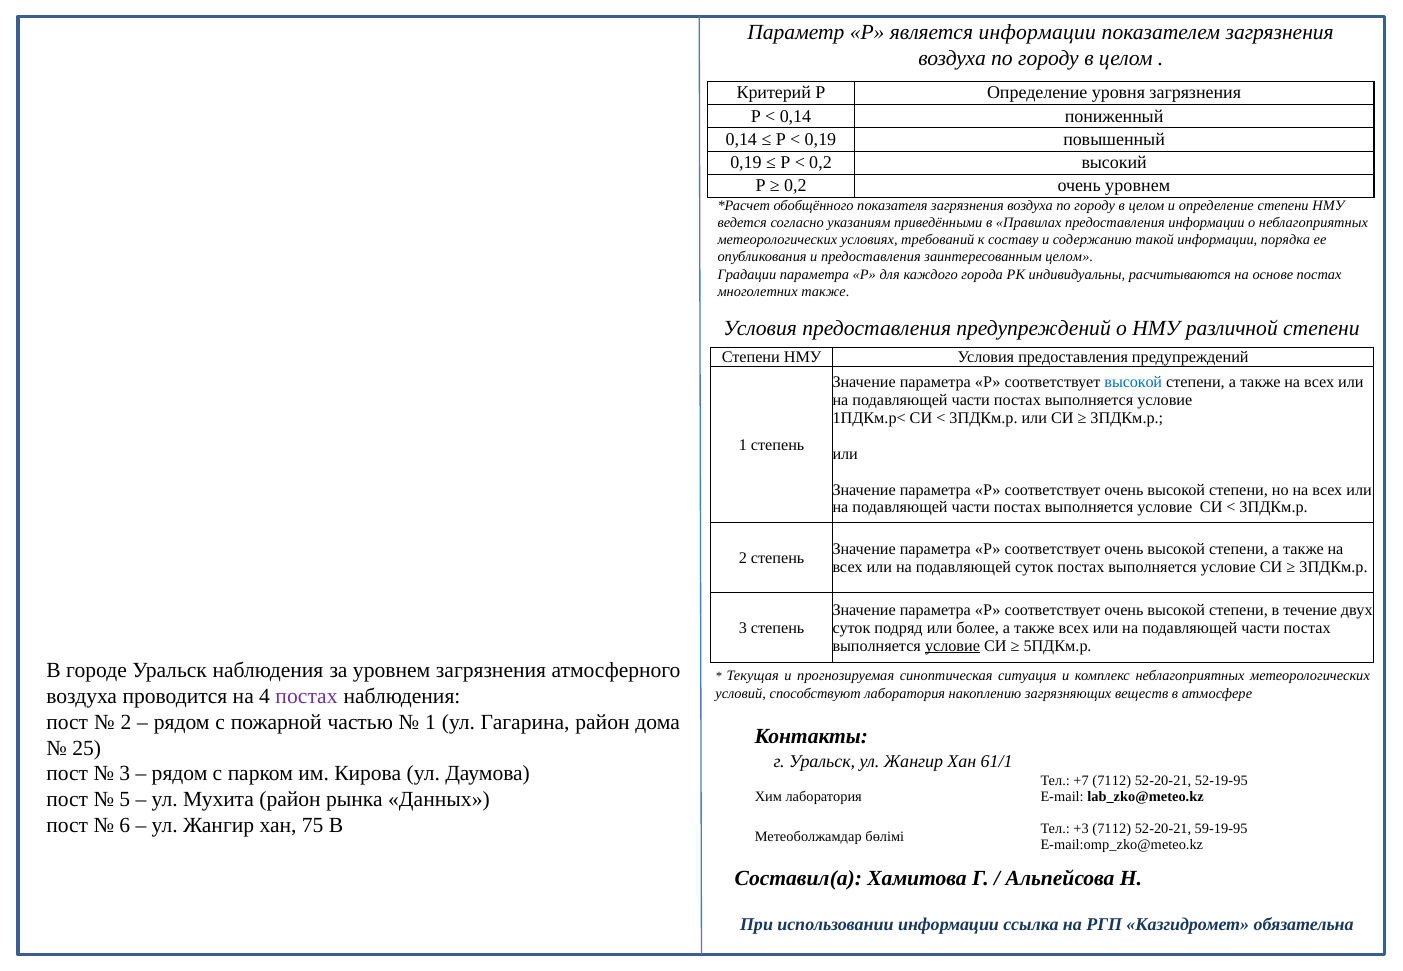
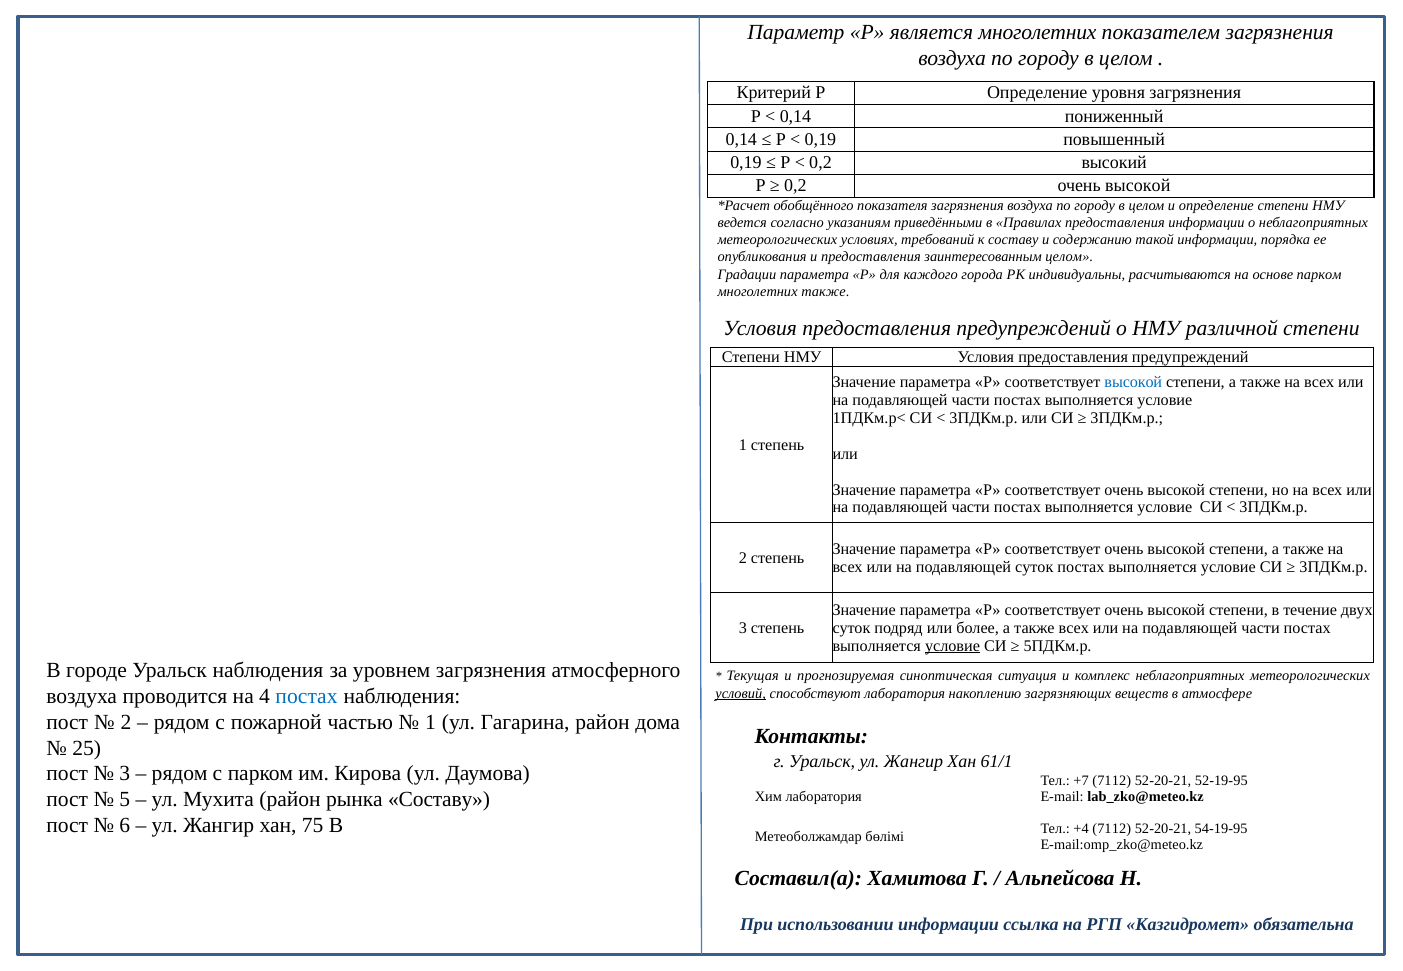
является информации: информации -> многолетних (1037, 32)
0,2 очень уровнем: уровнем -> высокой (1138, 186)
основе постах: постах -> парком (1319, 275)
постах colour: purple -> blue (307, 696)
условий underline: none -> present (741, 694)
рынка Данных: Данных -> Составу (439, 800)
+3: +3 -> +4 (1081, 829)
59-19-95: 59-19-95 -> 54-19-95 (1221, 829)
